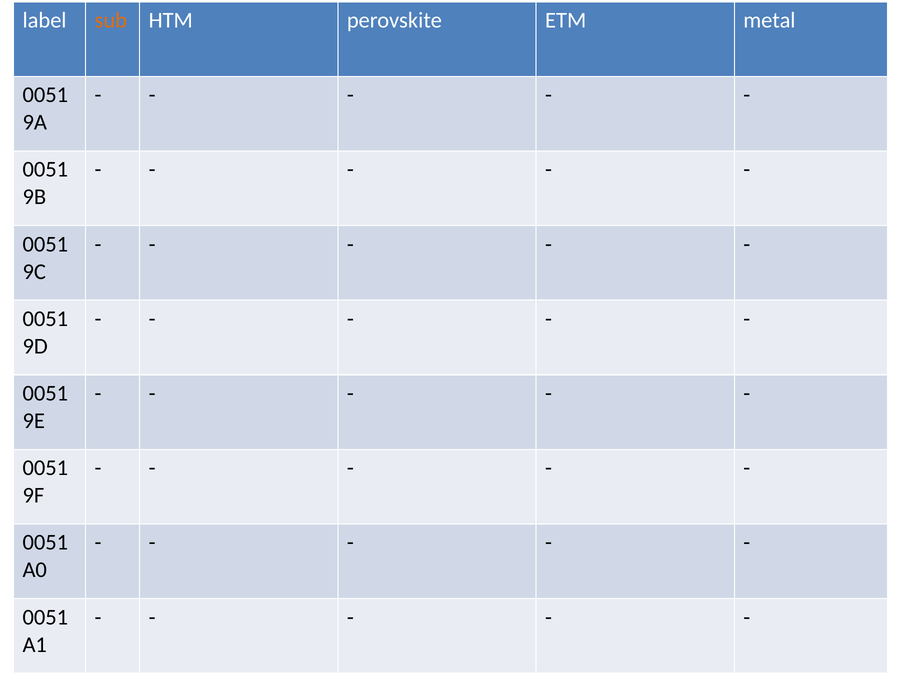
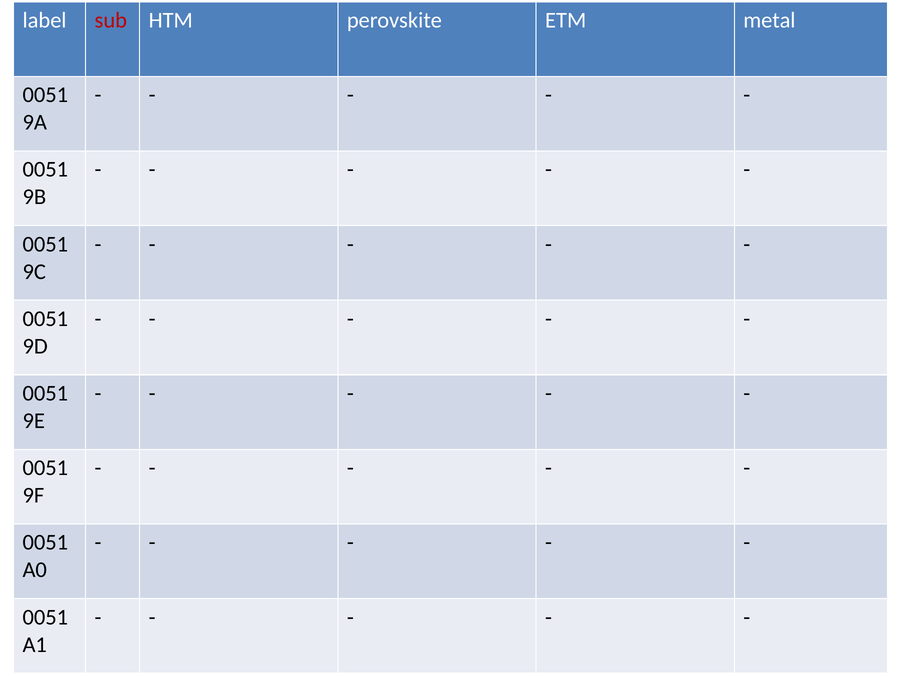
sub colour: orange -> red (111, 20)
